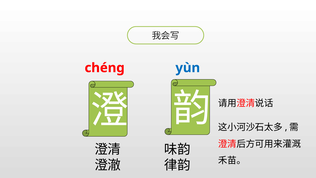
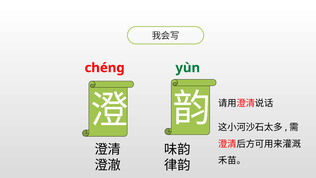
yùn colour: blue -> green (188, 68)
